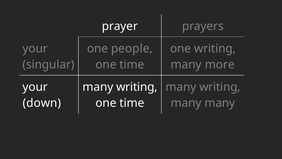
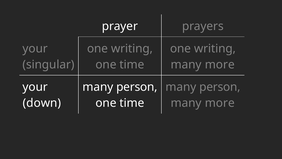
people: people -> writing (132, 48)
writing: writing -> person (137, 87)
writing: writing -> person (220, 87)
many: many -> more (220, 103)
